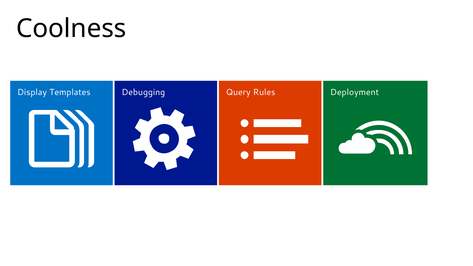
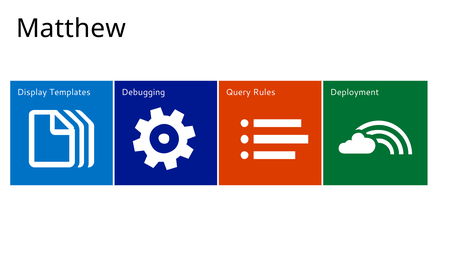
Coolness: Coolness -> Matthew (71, 29)
